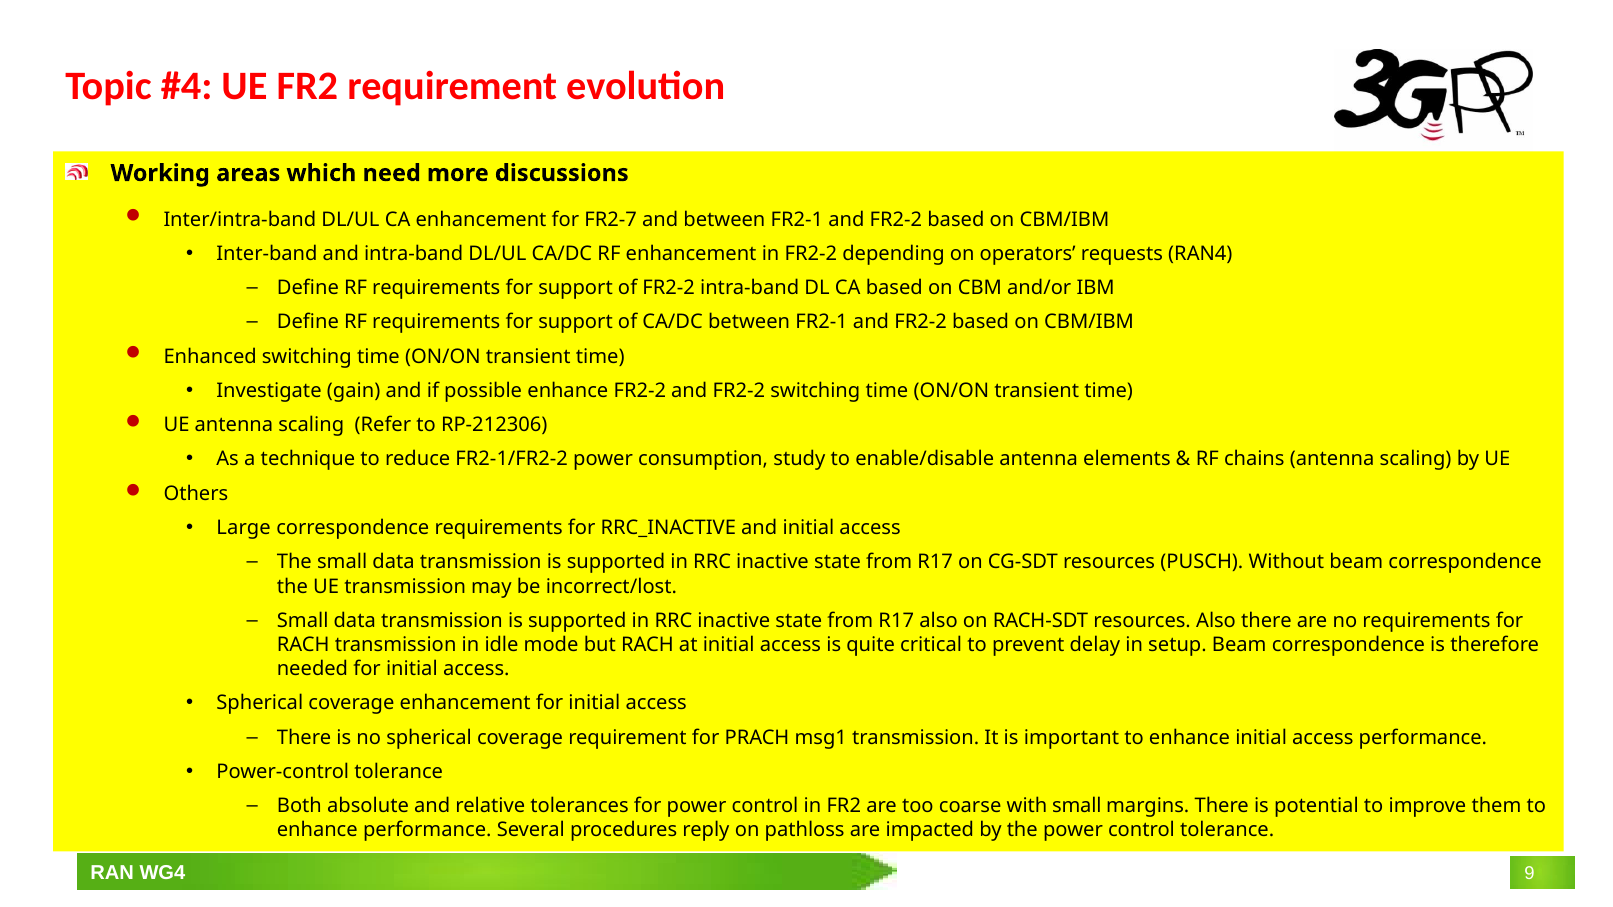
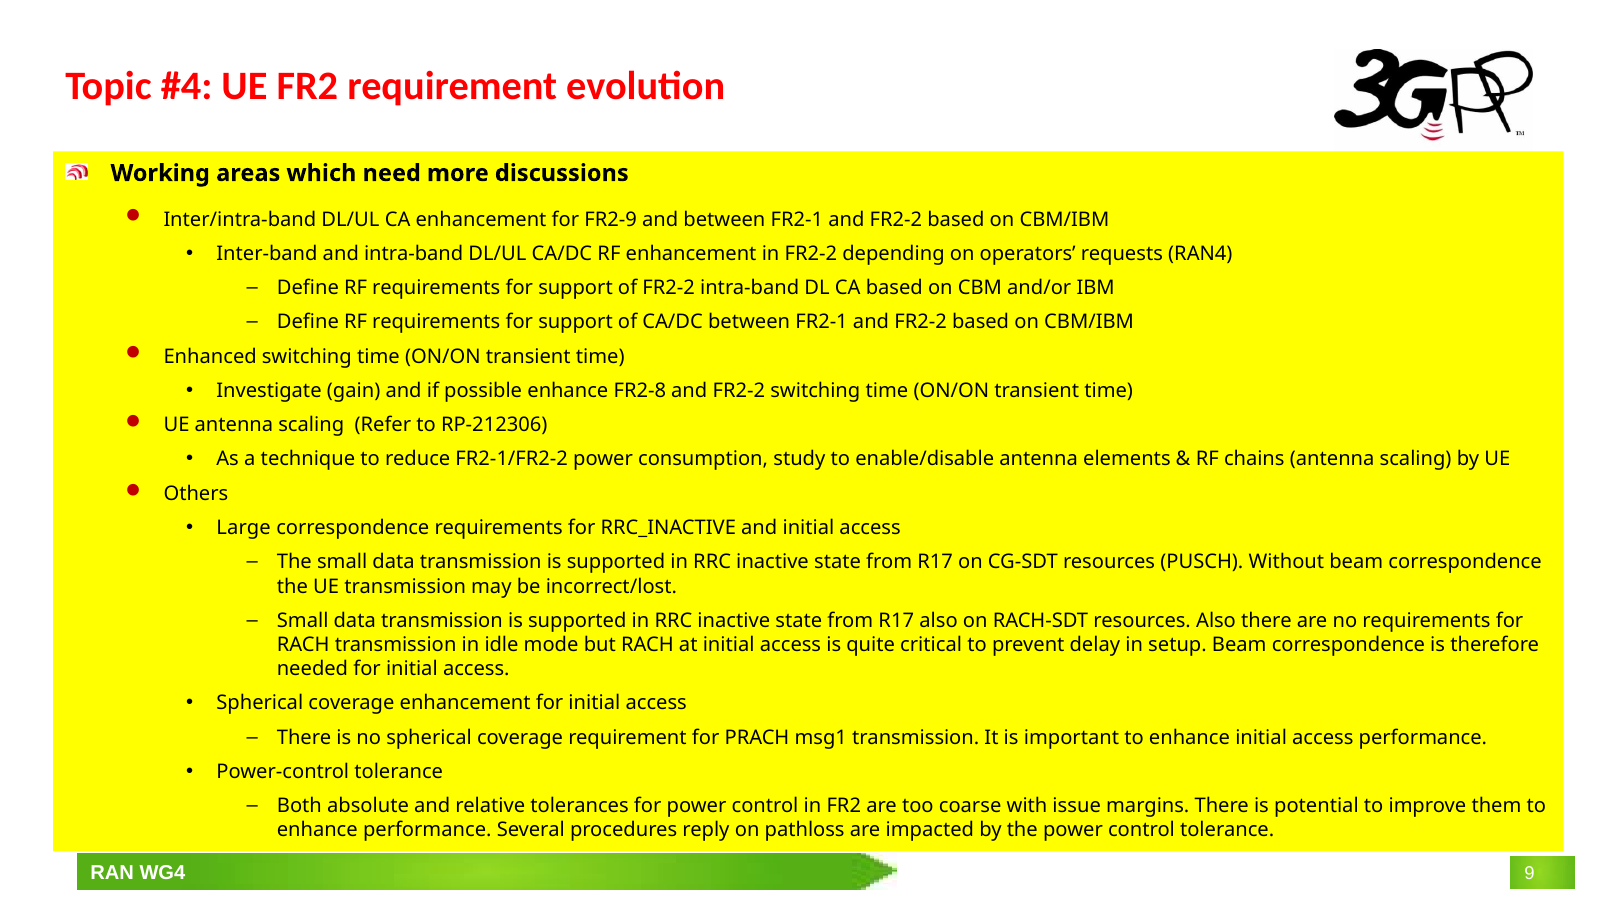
FR2-7: FR2-7 -> FR2-9 (611, 219)
enhance FR2-2: FR2-2 -> FR2-8 (640, 391)
with small: small -> issue (1077, 806)
